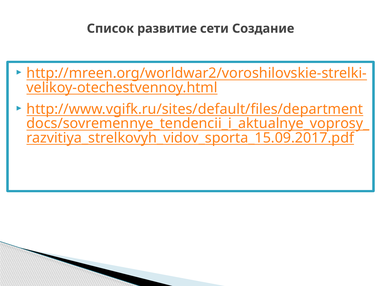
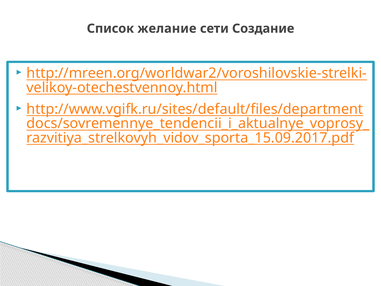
развитие: развитие -> желание (167, 29)
